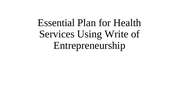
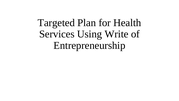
Essential: Essential -> Targeted (56, 23)
